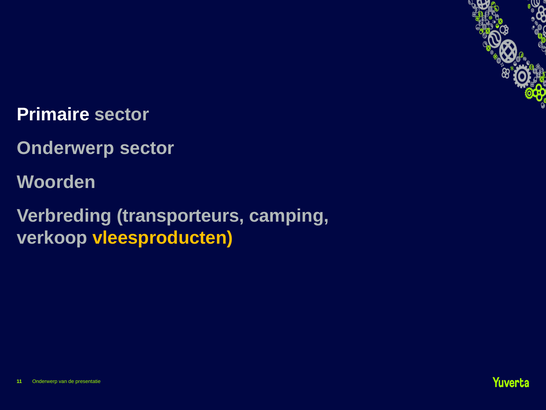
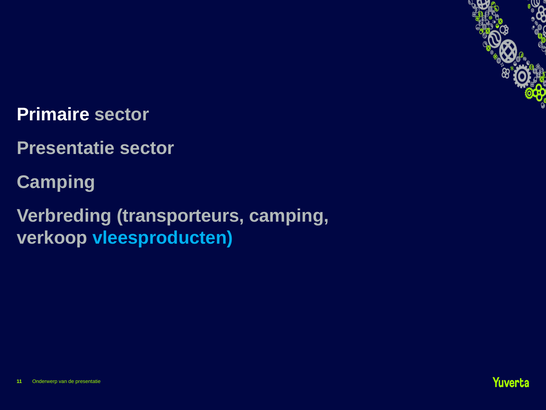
Onderwerp: Onderwerp -> Presentatie (66, 148)
Woorden: Woorden -> Camping (56, 182)
vleesproducten colour: yellow -> light blue (163, 237)
